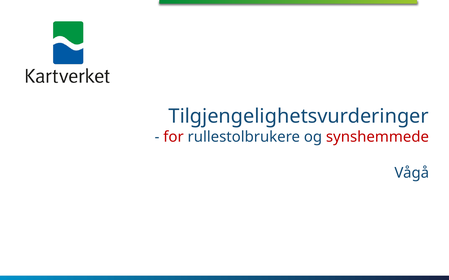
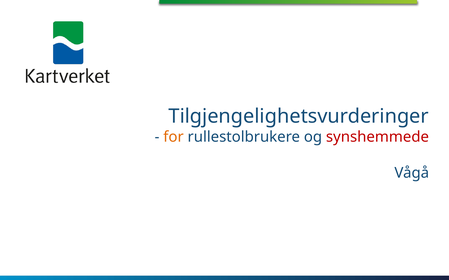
for colour: red -> orange (174, 137)
